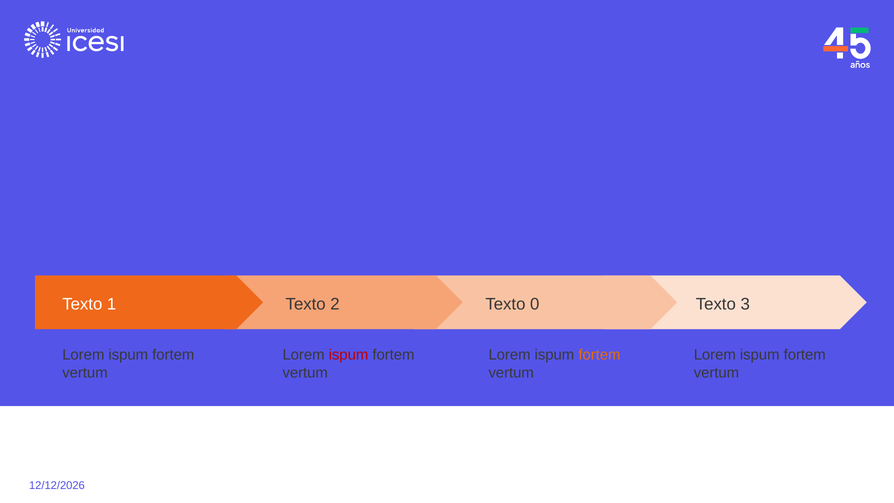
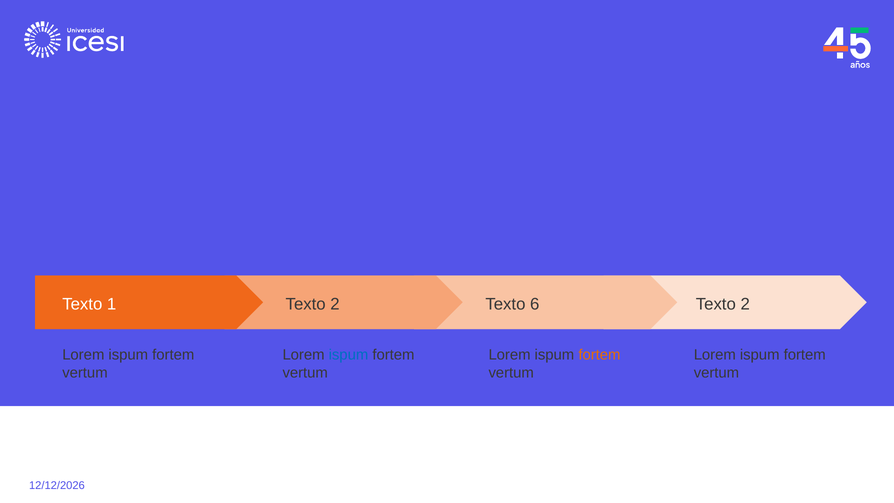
0: 0 -> 6 (535, 304)
3: 3 -> 2 (745, 304)
ispum colour: red -> blue (348, 355)
